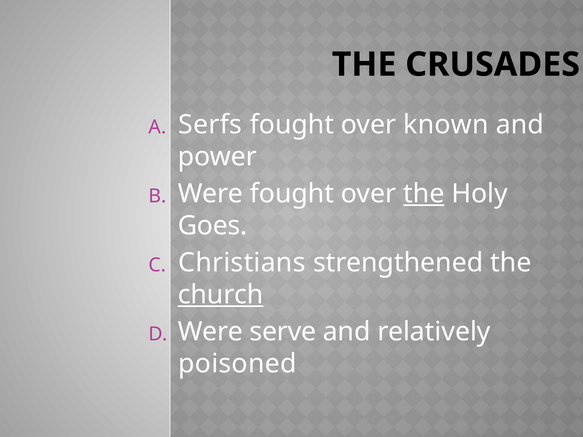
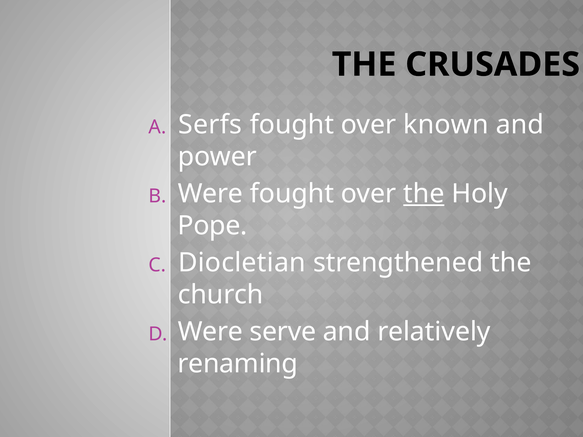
Goes: Goes -> Pope (212, 226)
Christians: Christians -> Diocletian (242, 263)
church underline: present -> none (221, 295)
poisoned: poisoned -> renaming (238, 364)
